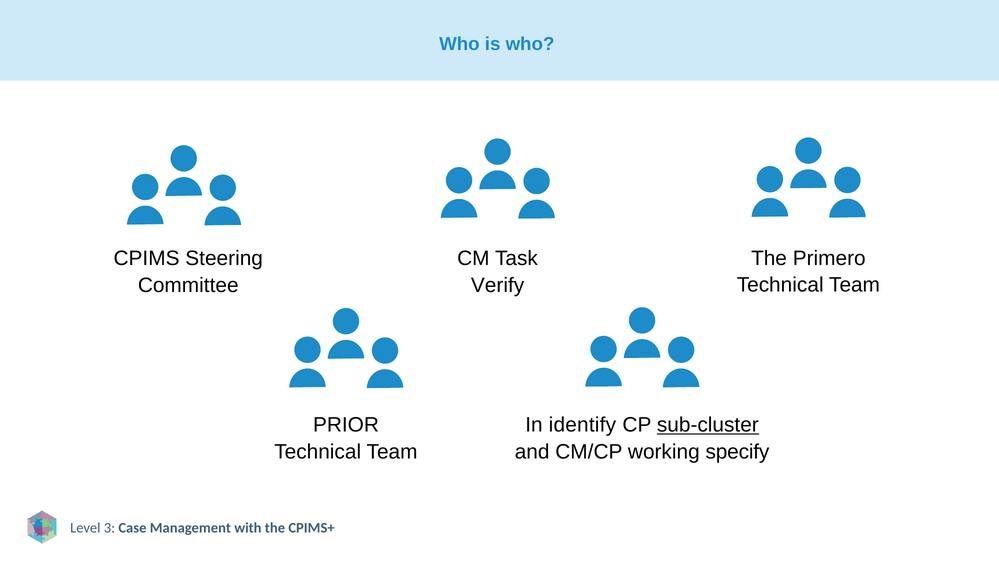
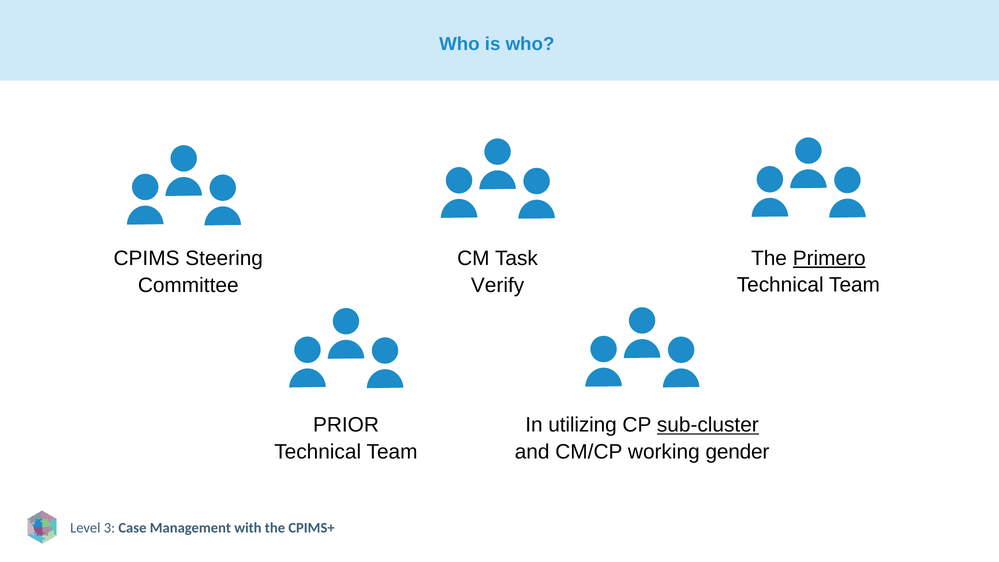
Primero underline: none -> present (829, 258)
identify: identify -> utilizing (583, 425)
specify: specify -> gender (737, 452)
